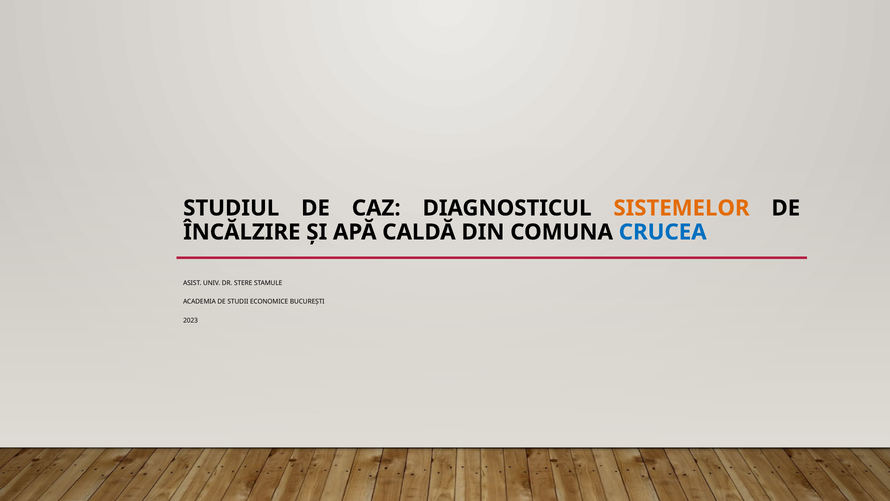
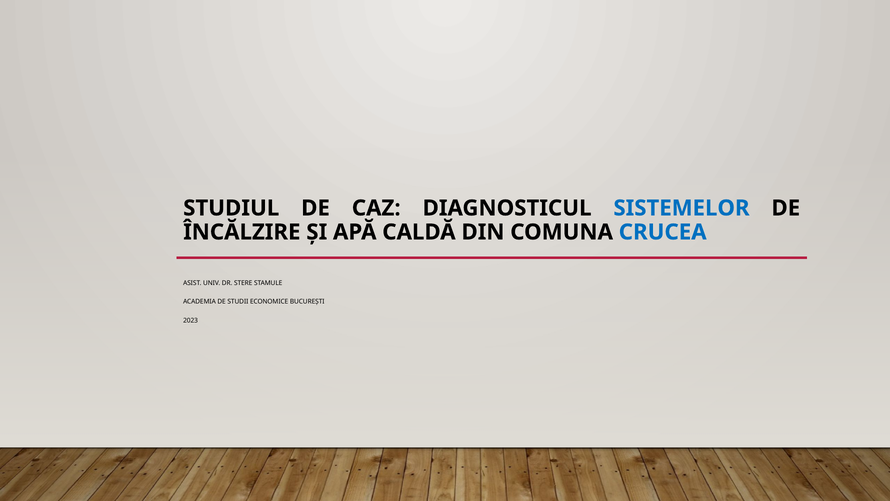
SISTEMELOR colour: orange -> blue (681, 208)
